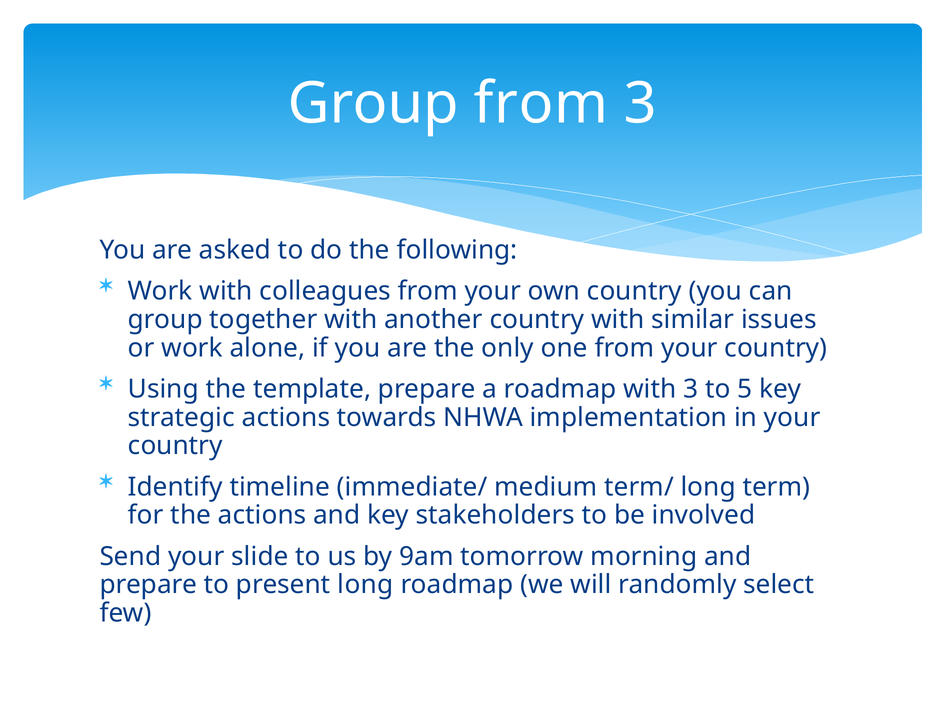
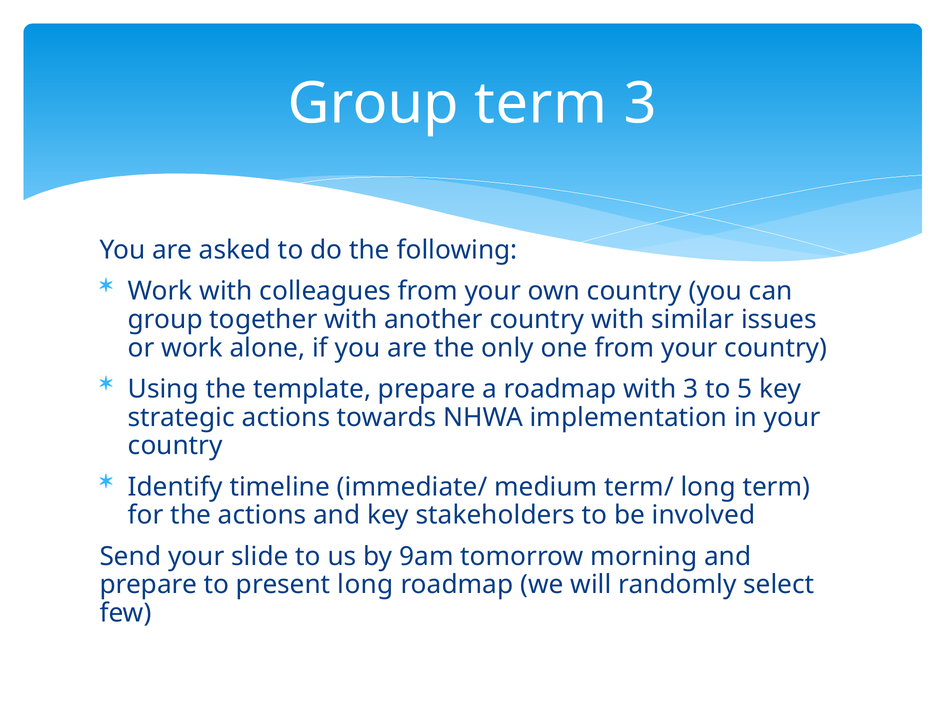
Group from: from -> term (541, 104)
